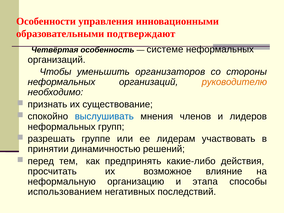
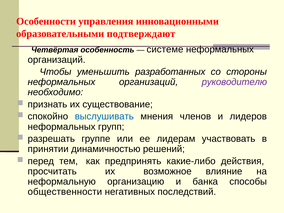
организаторов: организаторов -> разработанных (170, 72)
руководителю colour: orange -> purple (234, 82)
этапа: этапа -> банка (205, 182)
использованием: использованием -> общественности (65, 192)
